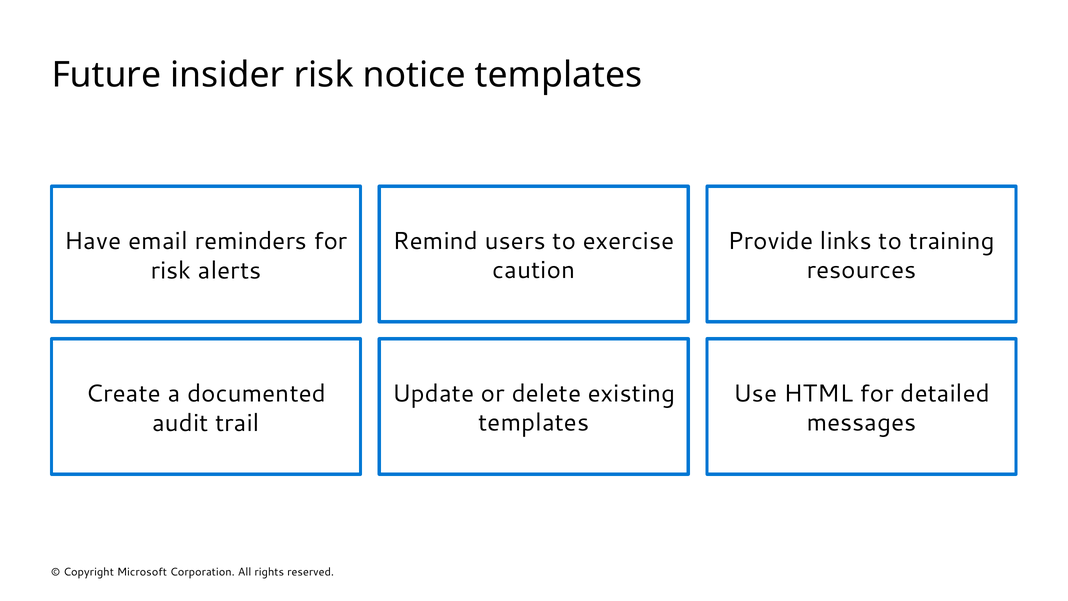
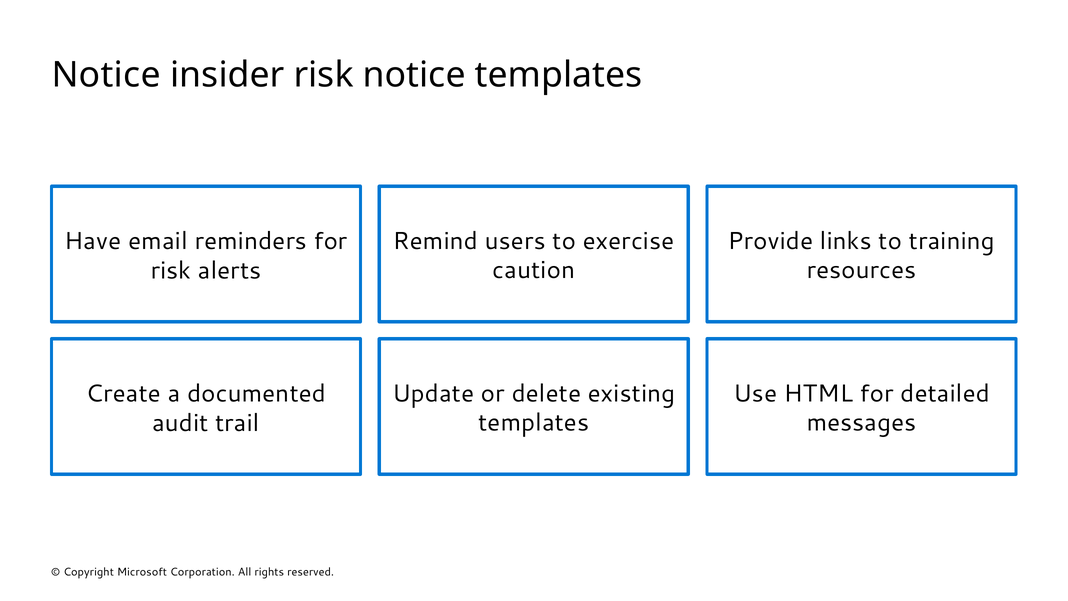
Future: Future -> Notice (106, 75)
